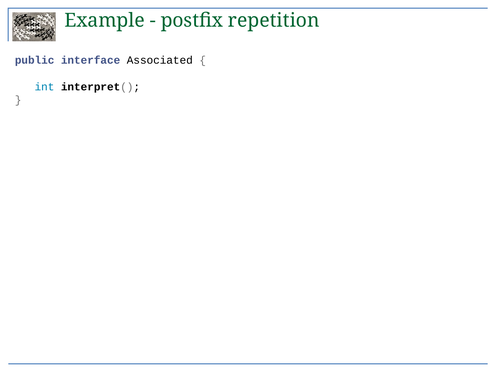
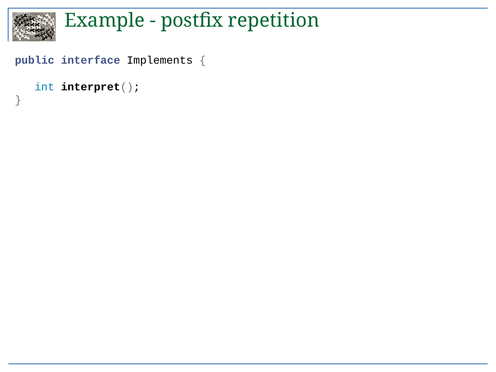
Associated: Associated -> Implements (160, 60)
